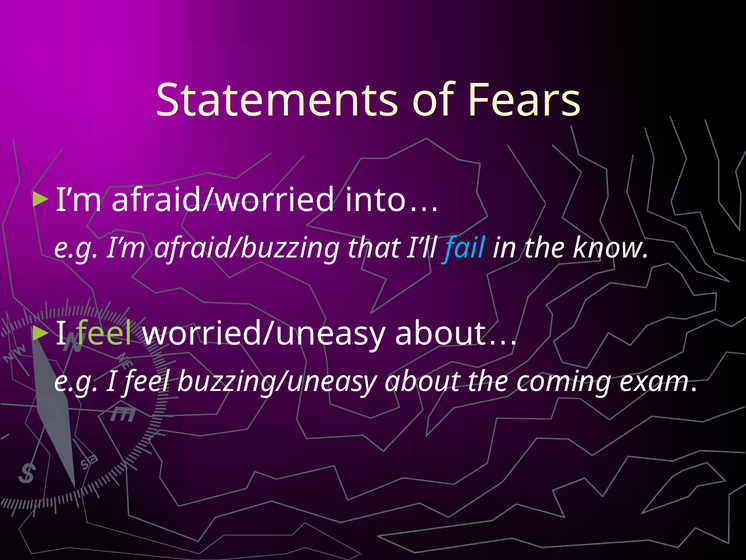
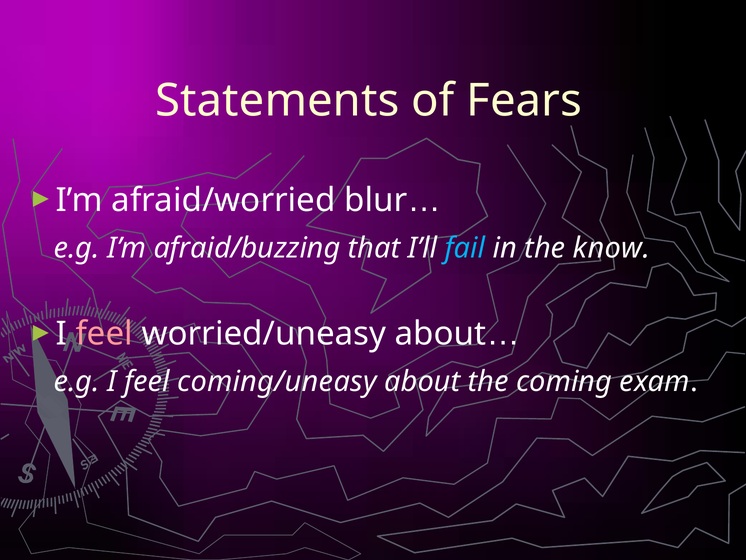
into: into -> blur (376, 200)
feel colour: light green -> pink (104, 333)
buzzing/uneasy: buzzing/uneasy -> coming/uneasy (277, 381)
